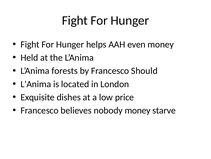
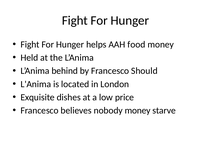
even: even -> food (136, 44)
forests: forests -> behind (65, 71)
